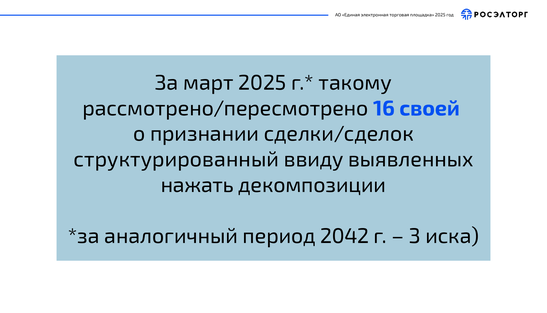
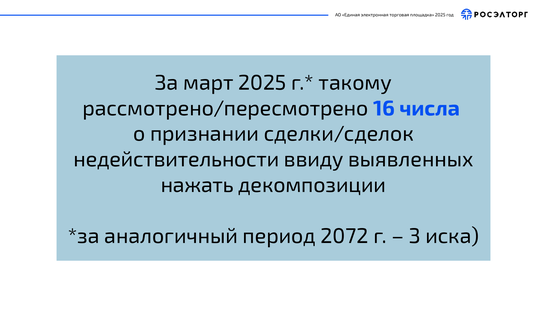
своей: своей -> числа (430, 108)
структурированный: структурированный -> недействительности (176, 159)
2042: 2042 -> 2072 (344, 236)
